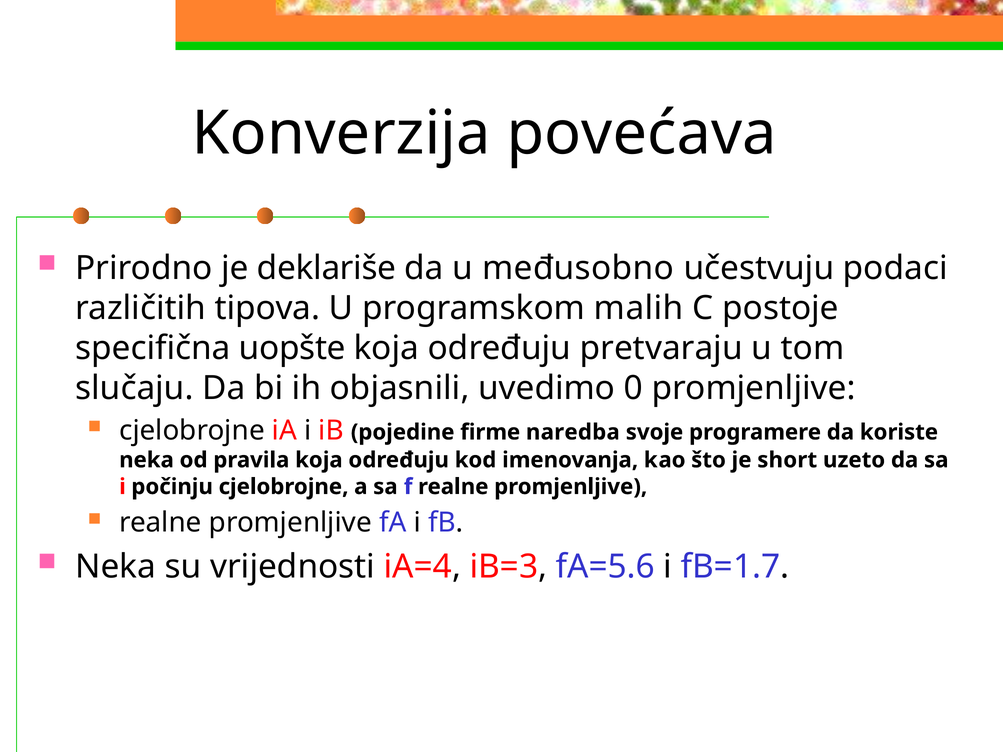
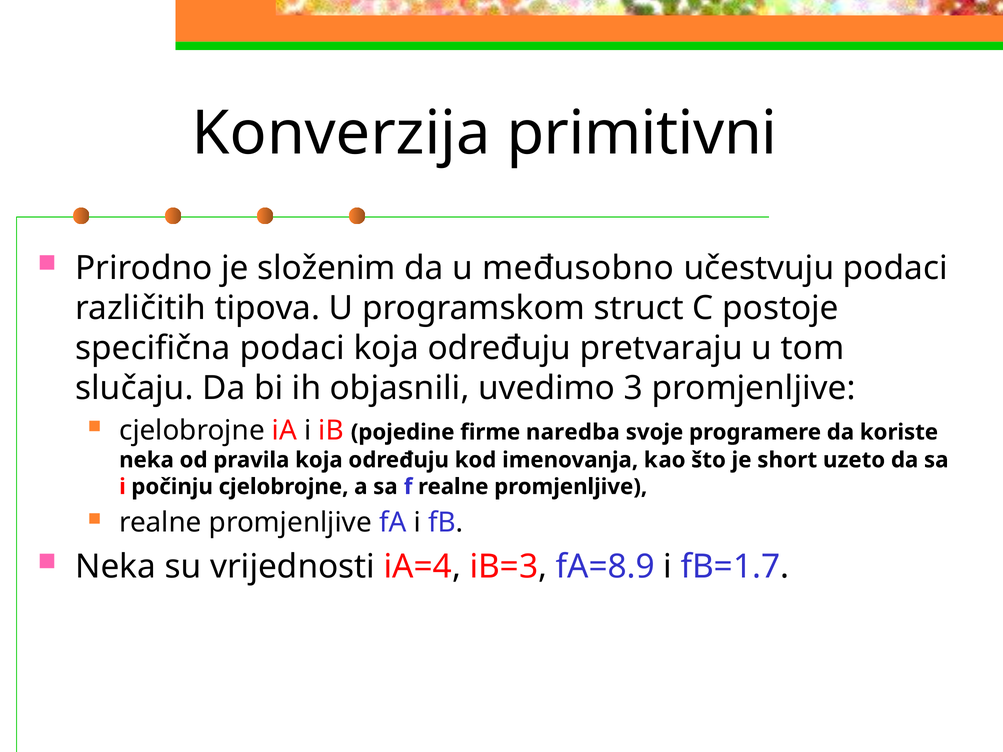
povećava: povećava -> primitivni (642, 134)
deklariše: deklariše -> složenim (327, 268)
malih: malih -> struct (639, 308)
specifična uopšte: uopšte -> podaci (292, 348)
0: 0 -> 3 (633, 389)
fA=5.6: fA=5.6 -> fA=8.9 (605, 567)
